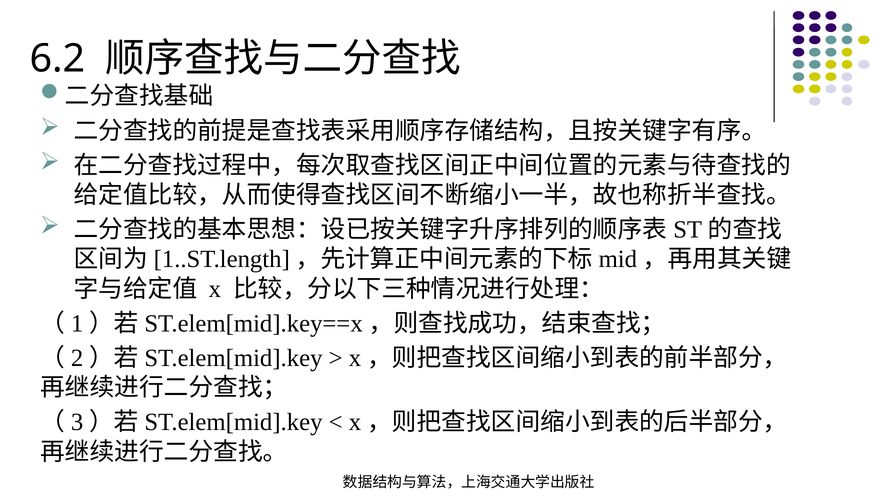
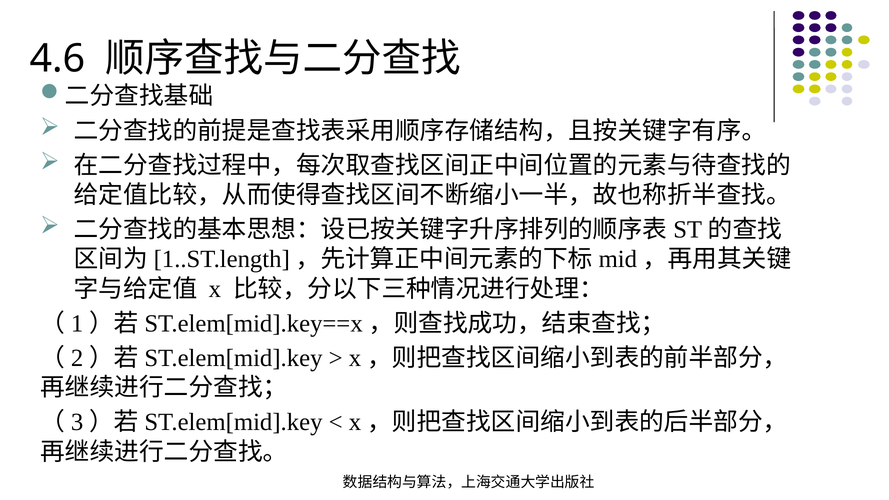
6.2: 6.2 -> 4.6 (57, 59)
